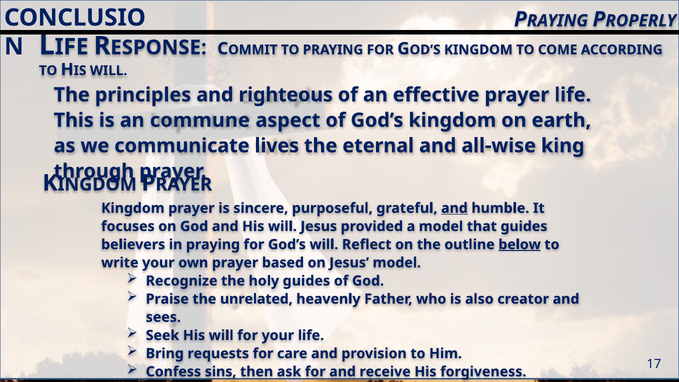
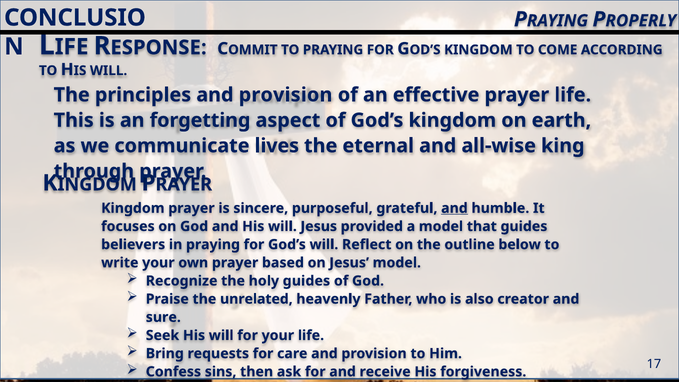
principles and righteous: righteous -> provision (286, 95)
commune: commune -> forgetting (200, 120)
below underline: present -> none (520, 244)
sees: sees -> sure (163, 317)
